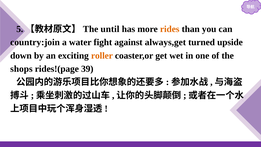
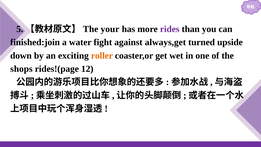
until: until -> your (110, 29)
rides colour: orange -> purple (170, 29)
country:join: country:join -> finished:join (35, 42)
39: 39 -> 12 (87, 69)
